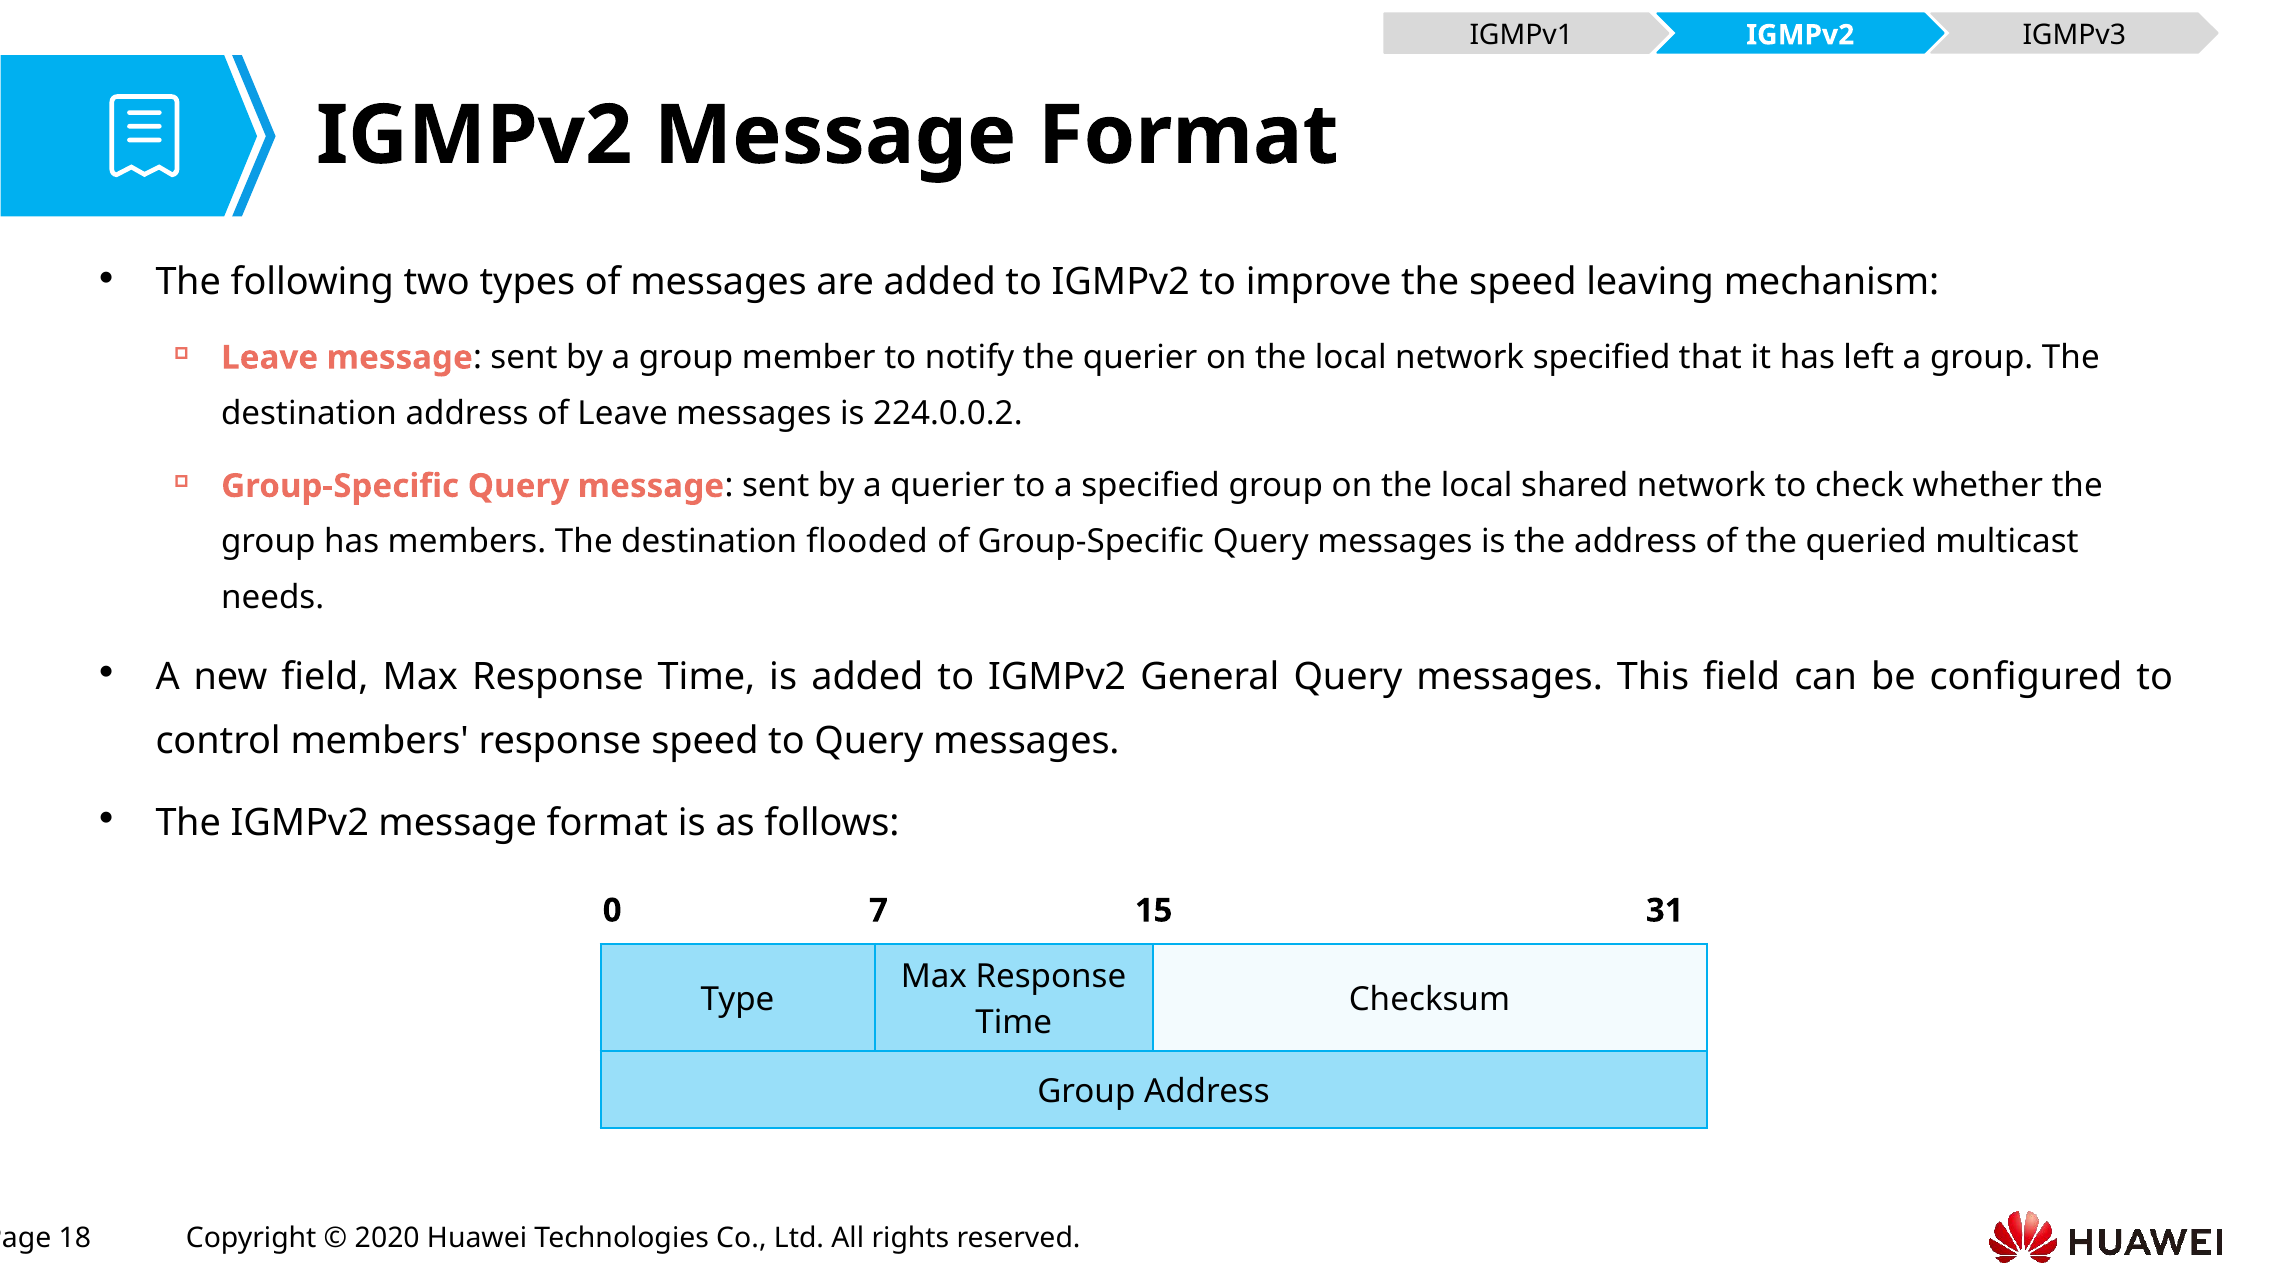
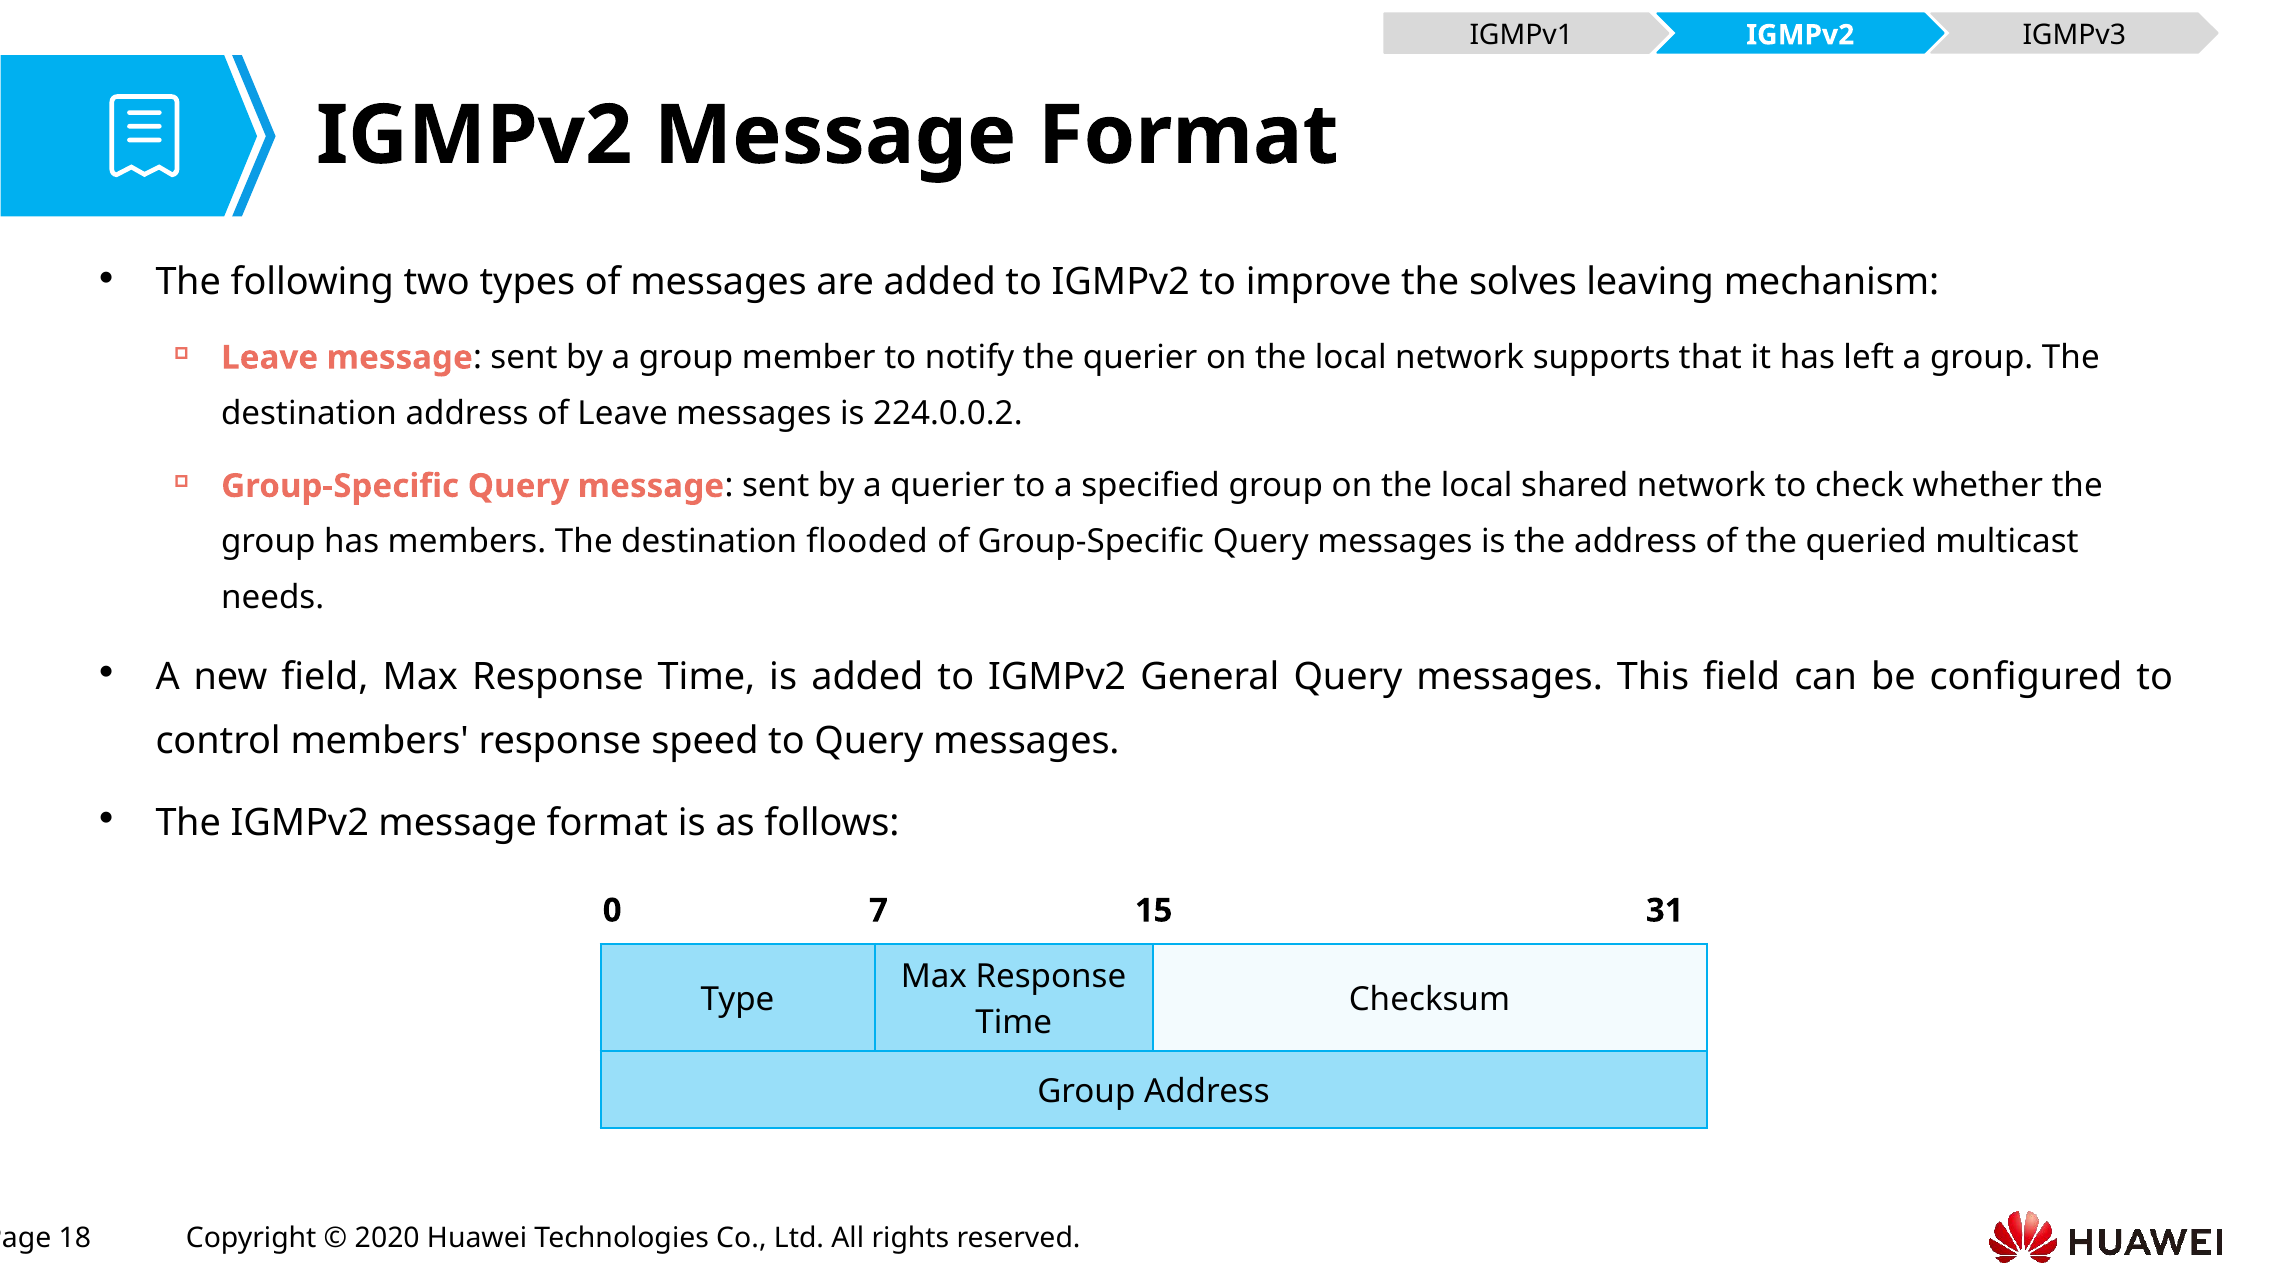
the speed: speed -> solves (1523, 282)
network specified: specified -> supports (1602, 358)
